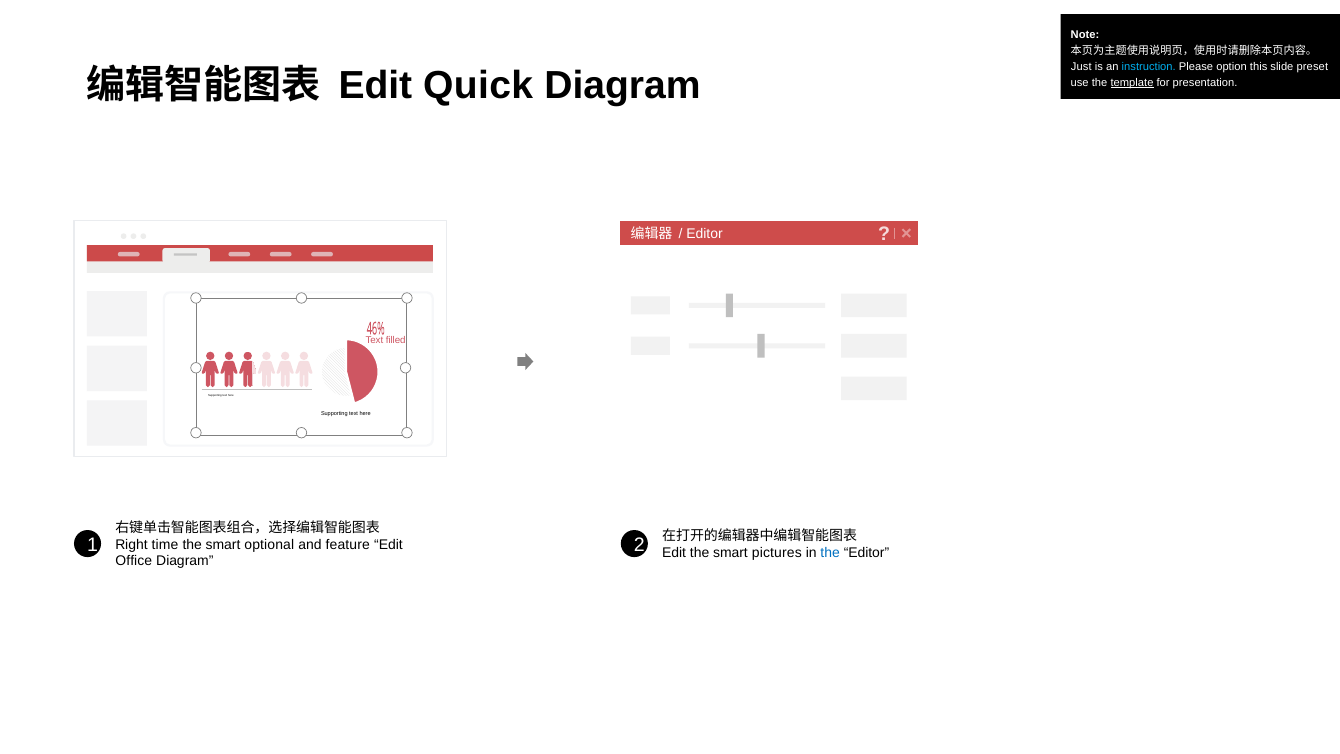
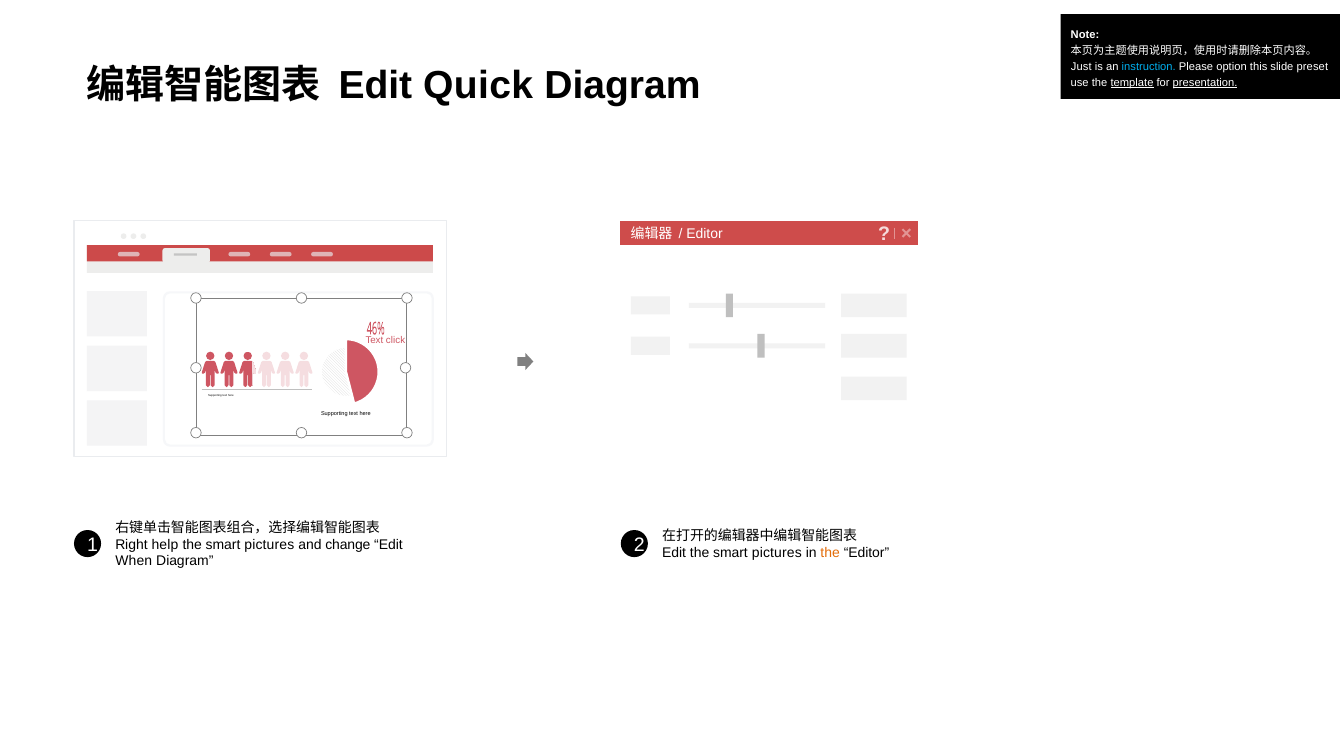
presentation underline: none -> present (1205, 83)
filled: filled -> click (396, 340)
time: time -> help (165, 544)
optional: optional -> pictures (269, 544)
feature: feature -> change (348, 544)
the colour: blue -> orange (830, 553)
Office: Office -> When (134, 561)
